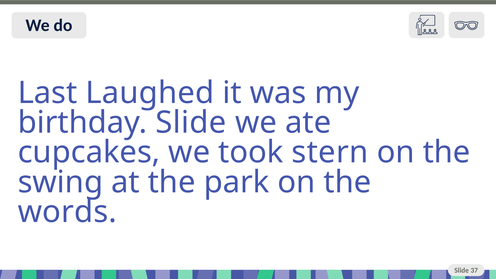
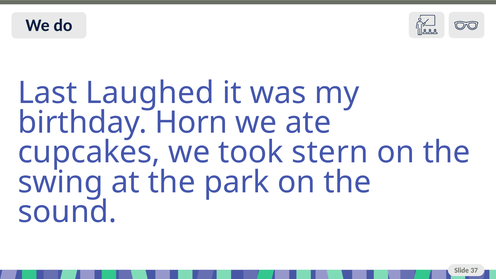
birthday Slide: Slide -> Horn (191, 123)
words: words -> sound (67, 212)
